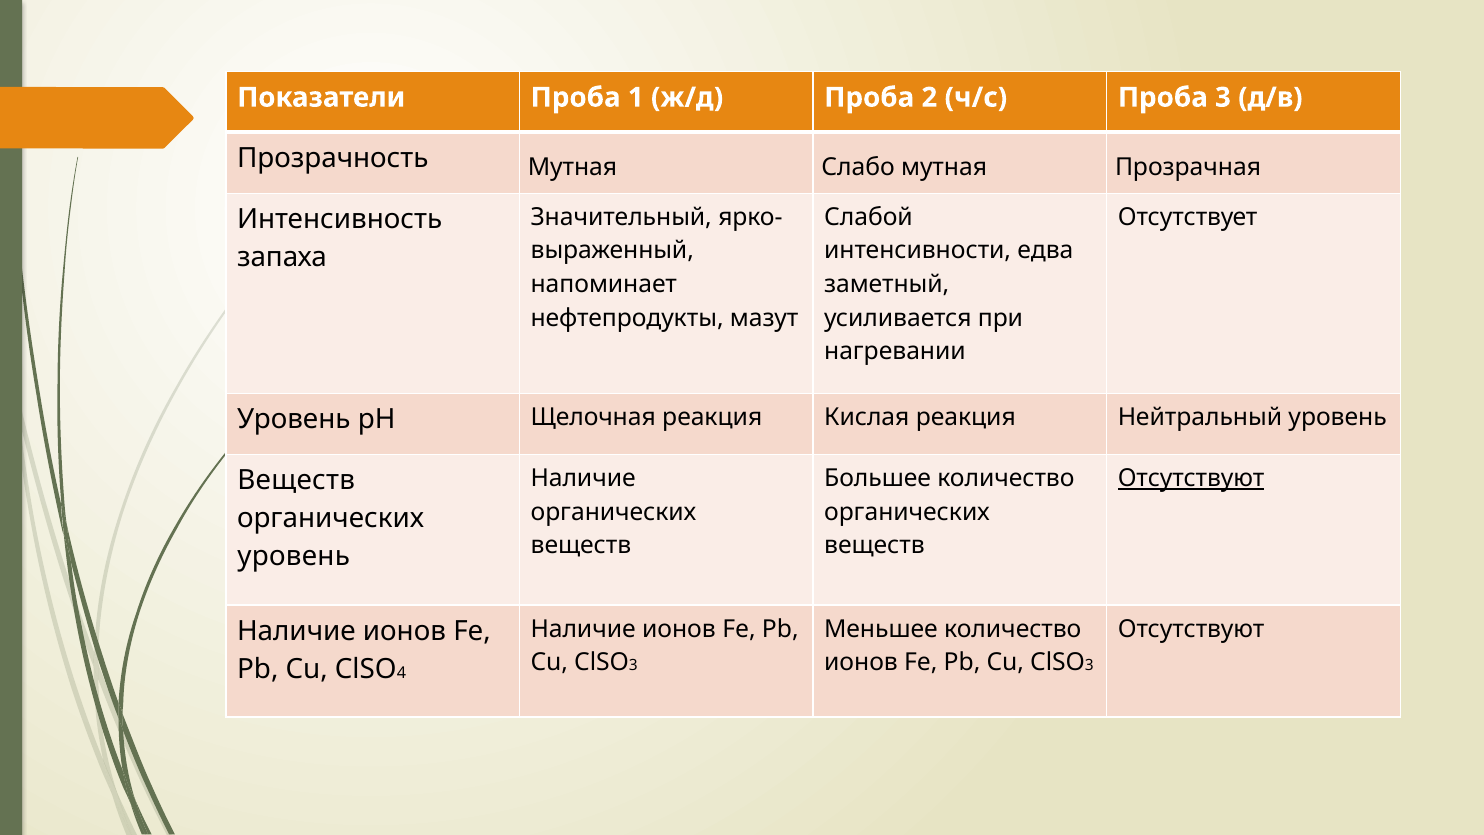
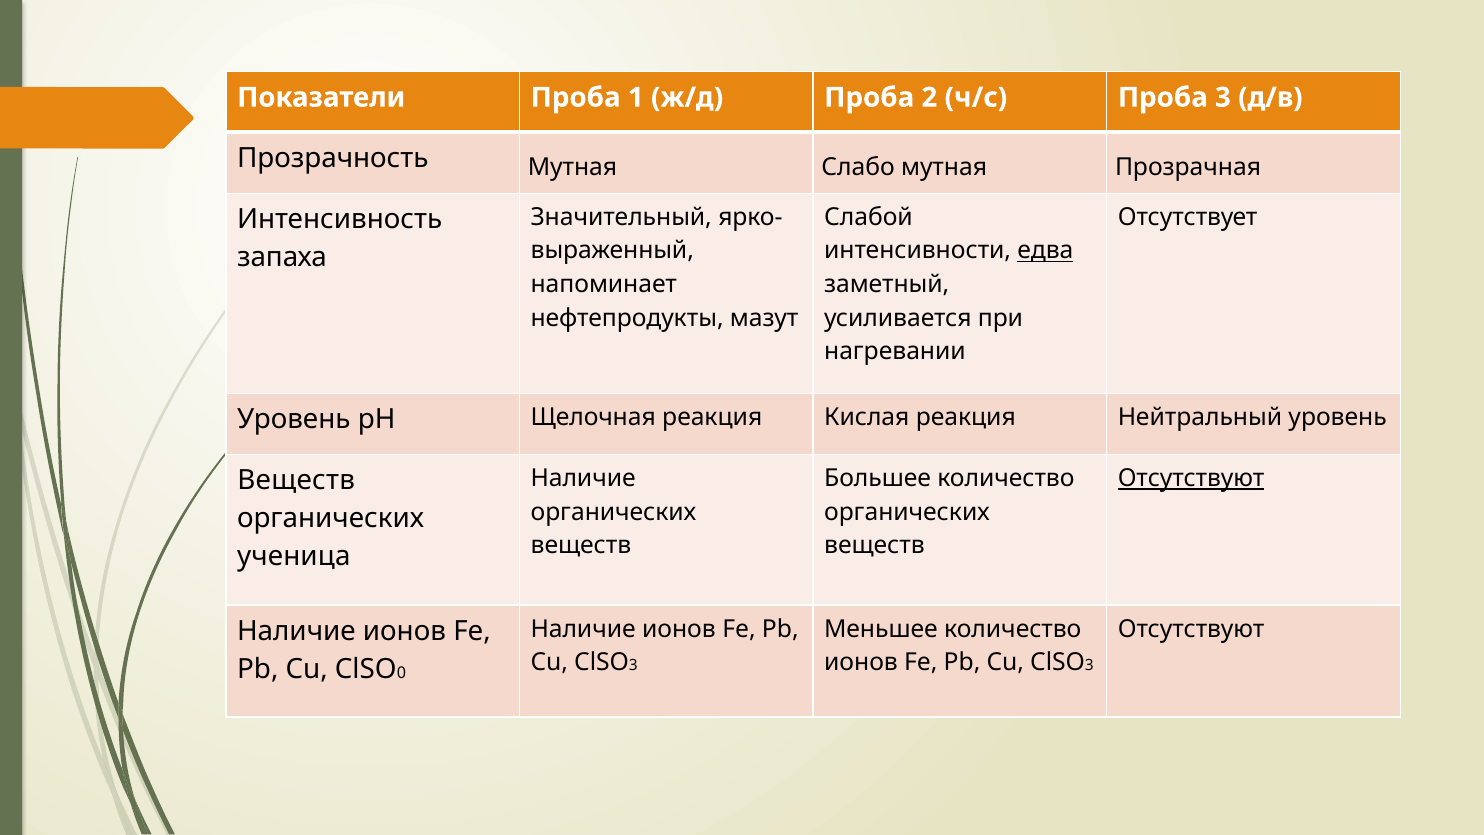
едва underline: none -> present (1045, 251)
уровень: уровень -> ученица (294, 556)
4: 4 -> 0 (401, 673)
